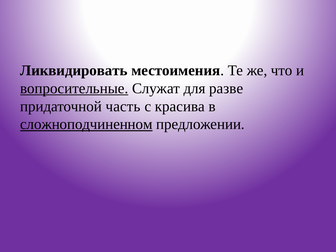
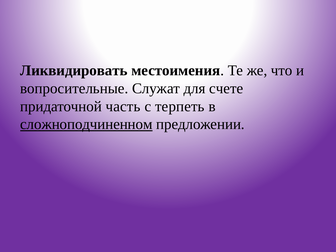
вопросительные underline: present -> none (74, 88)
разве: разве -> счете (226, 88)
красива: красива -> терпеть (180, 106)
